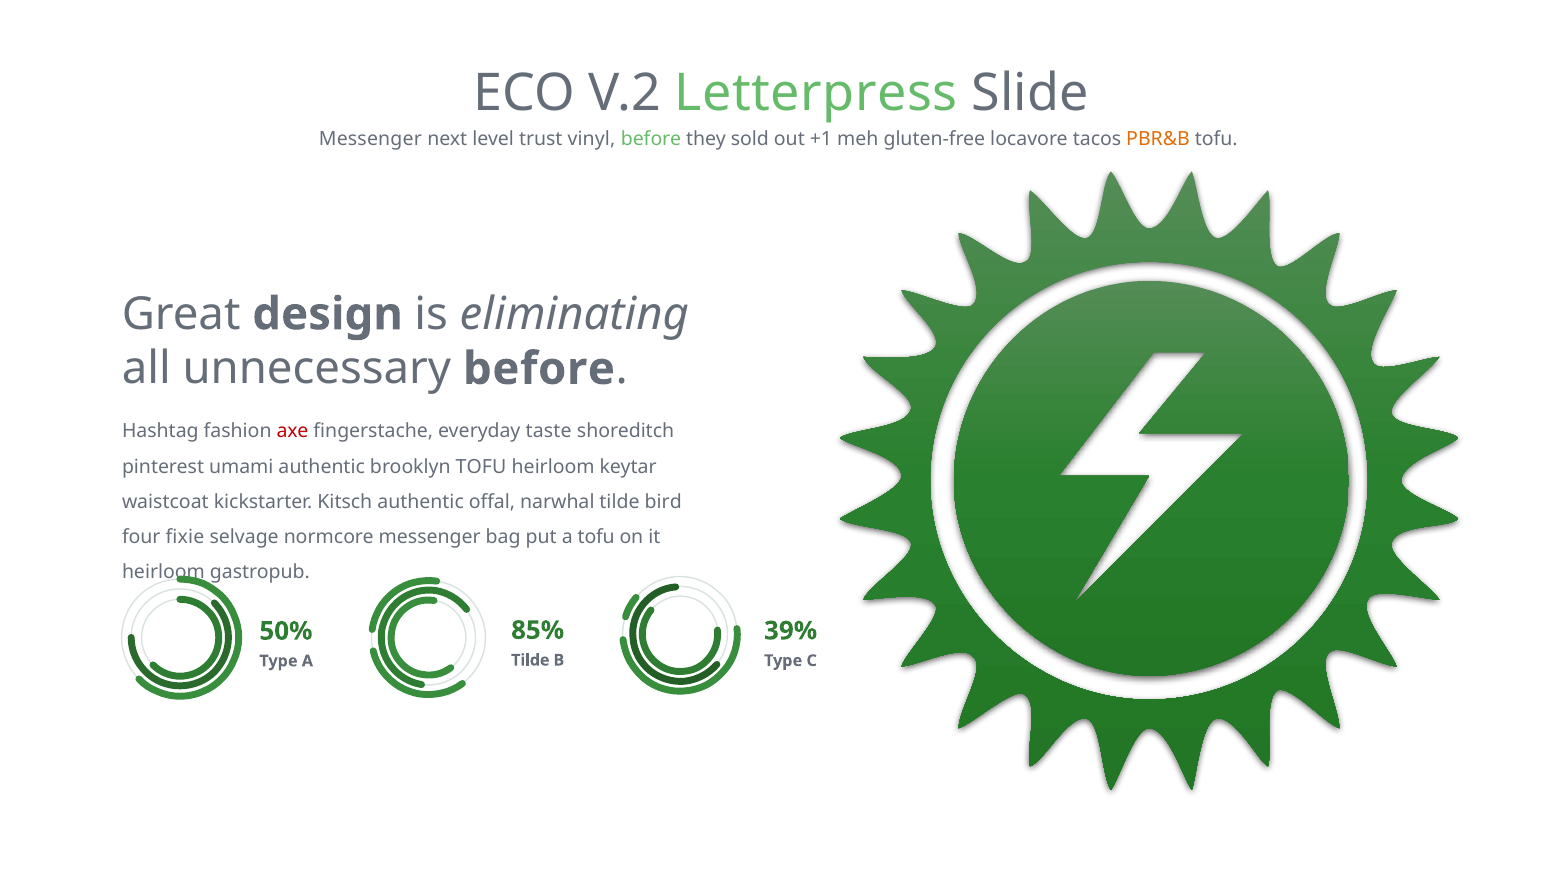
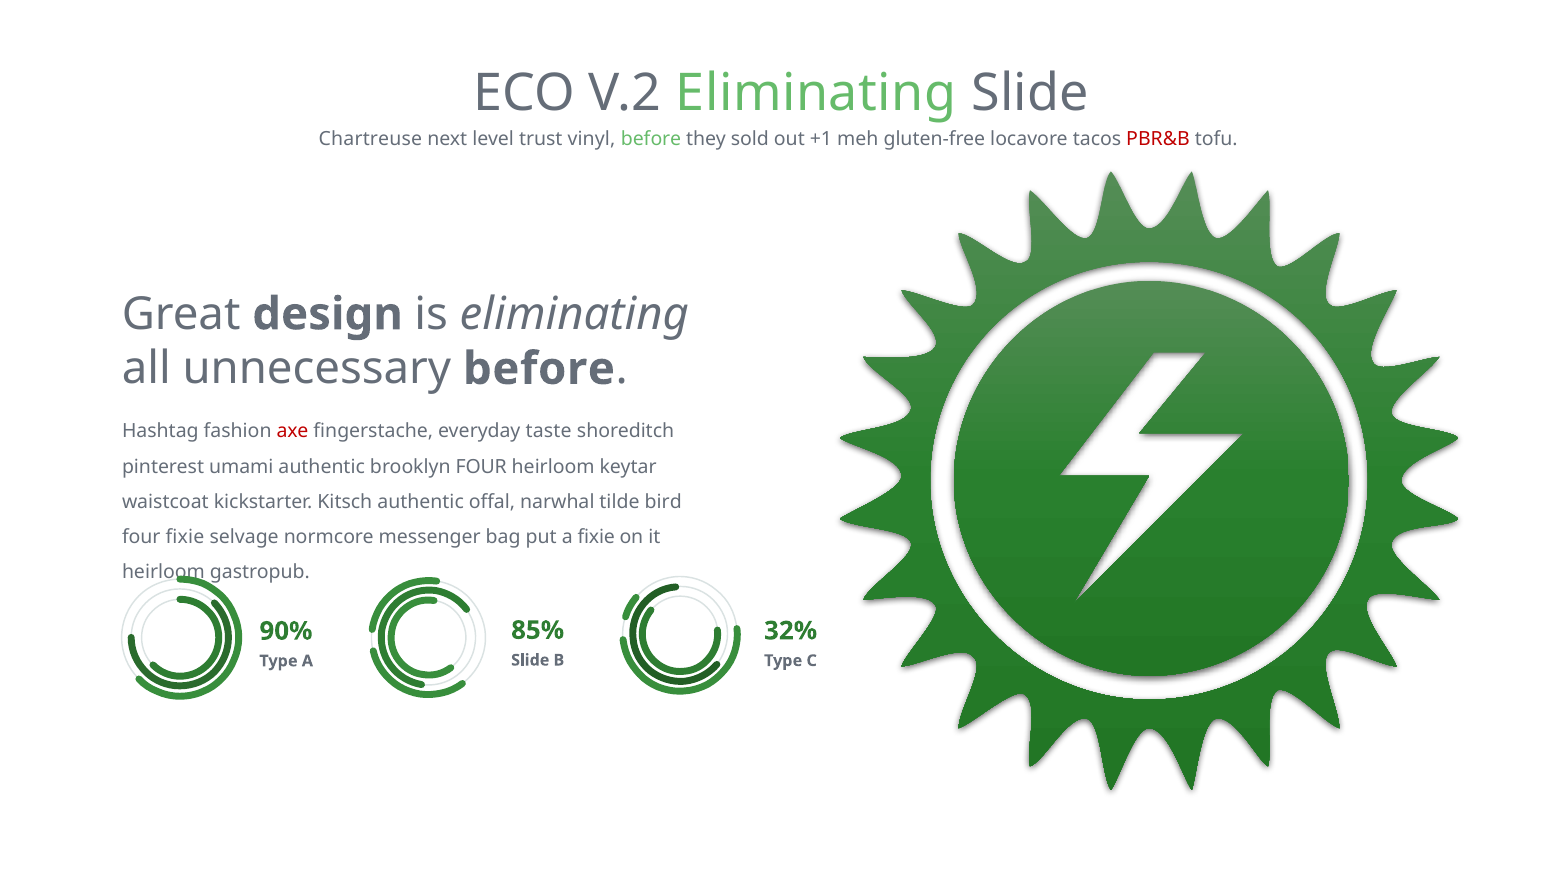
V.2 Letterpress: Letterpress -> Eliminating (816, 93)
Messenger: Messenger -> Chartreuse (370, 139)
PBR&B colour: orange -> red (1158, 139)
brooklyn TOFU: TOFU -> FOUR (481, 467)
a tofu: tofu -> fixie (596, 537)
39%: 39% -> 32% (791, 631)
50%: 50% -> 90% (286, 631)
Tilde: Tilde -> Slide (530, 660)
